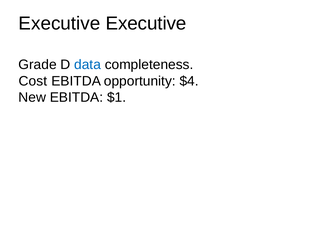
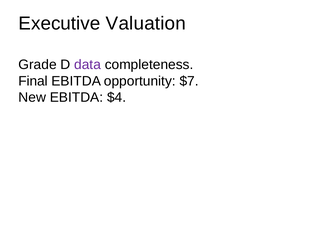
Executive Executive: Executive -> Valuation (146, 23)
data colour: blue -> purple (88, 65)
Cost: Cost -> Final (33, 81)
$4: $4 -> $7 (189, 81)
$1: $1 -> $4 (117, 98)
